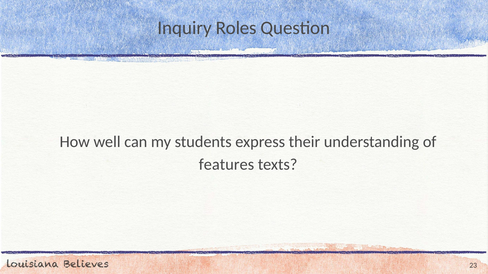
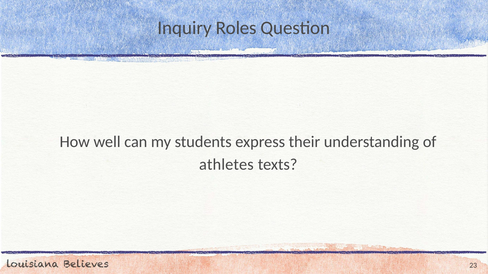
features: features -> athletes (226, 165)
